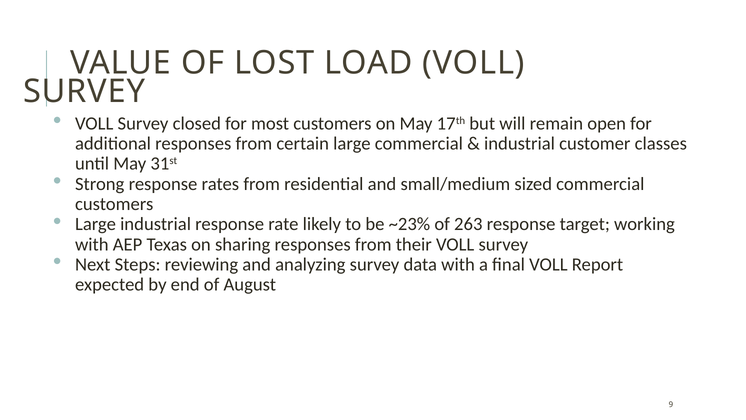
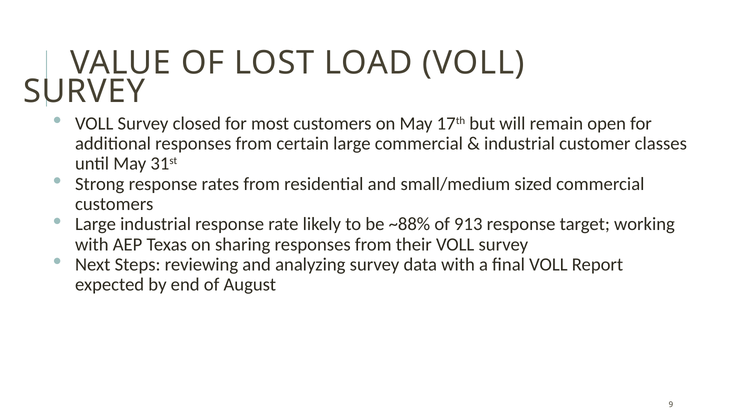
~23%: ~23% -> ~88% (409, 224)
263: 263 -> 913 (468, 224)
